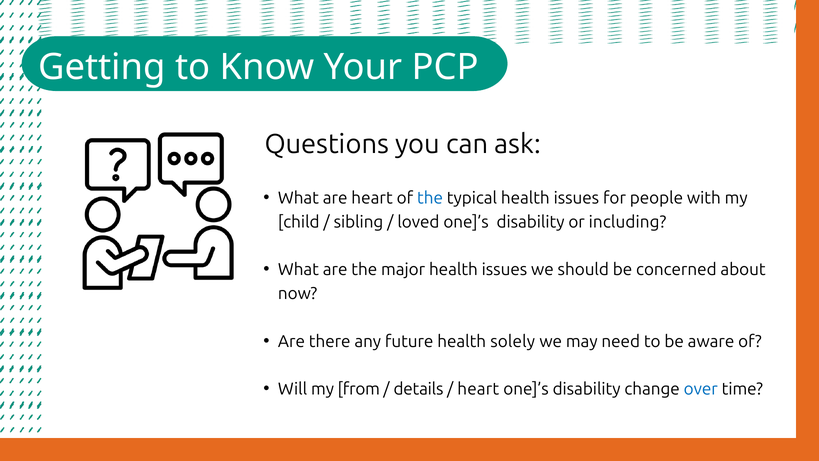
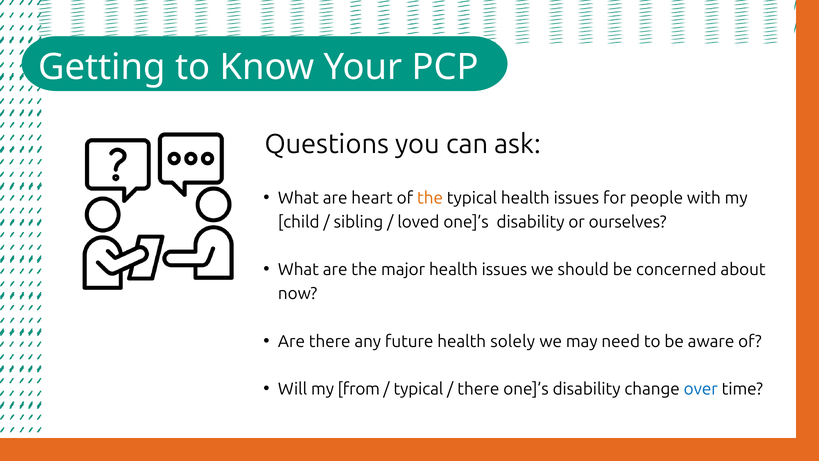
the colour: blue -> orange (430, 198)
including: including -> ourselves (628, 222)
details: details -> typical (418, 389)
heart: heart -> there (478, 389)
